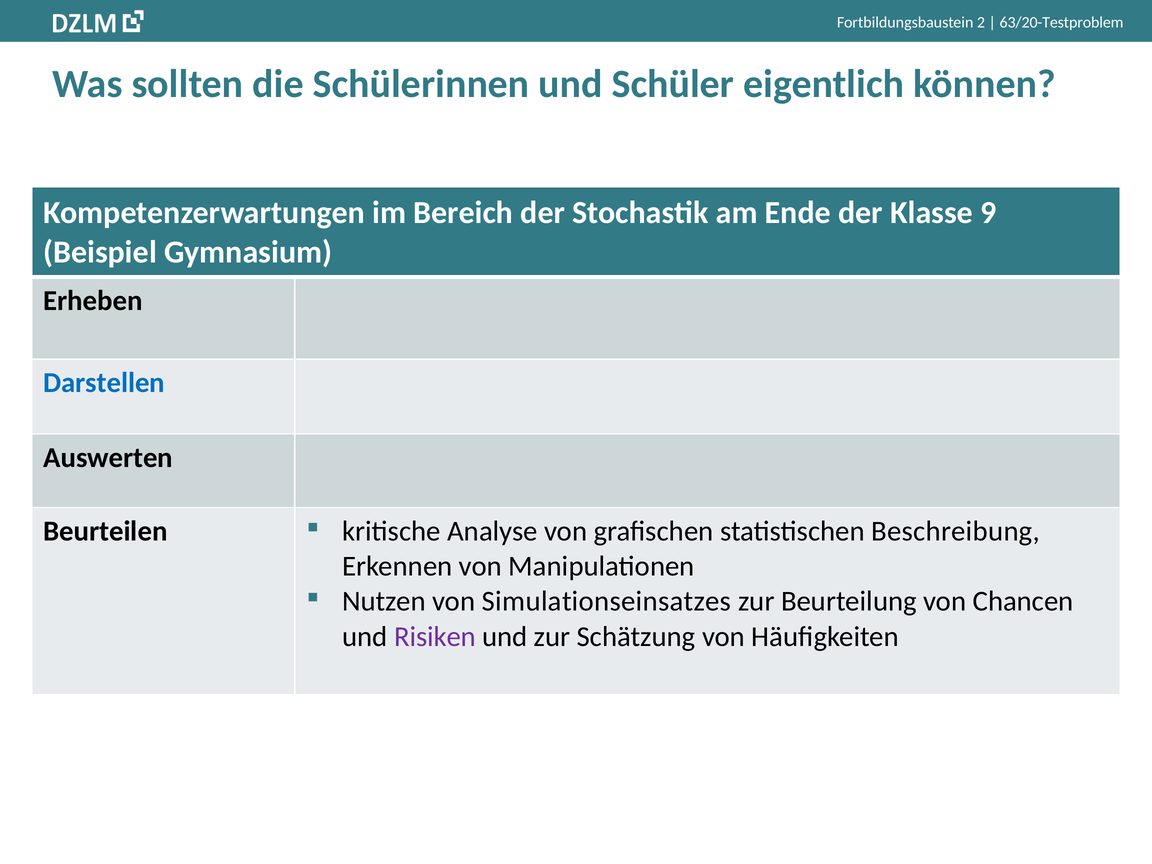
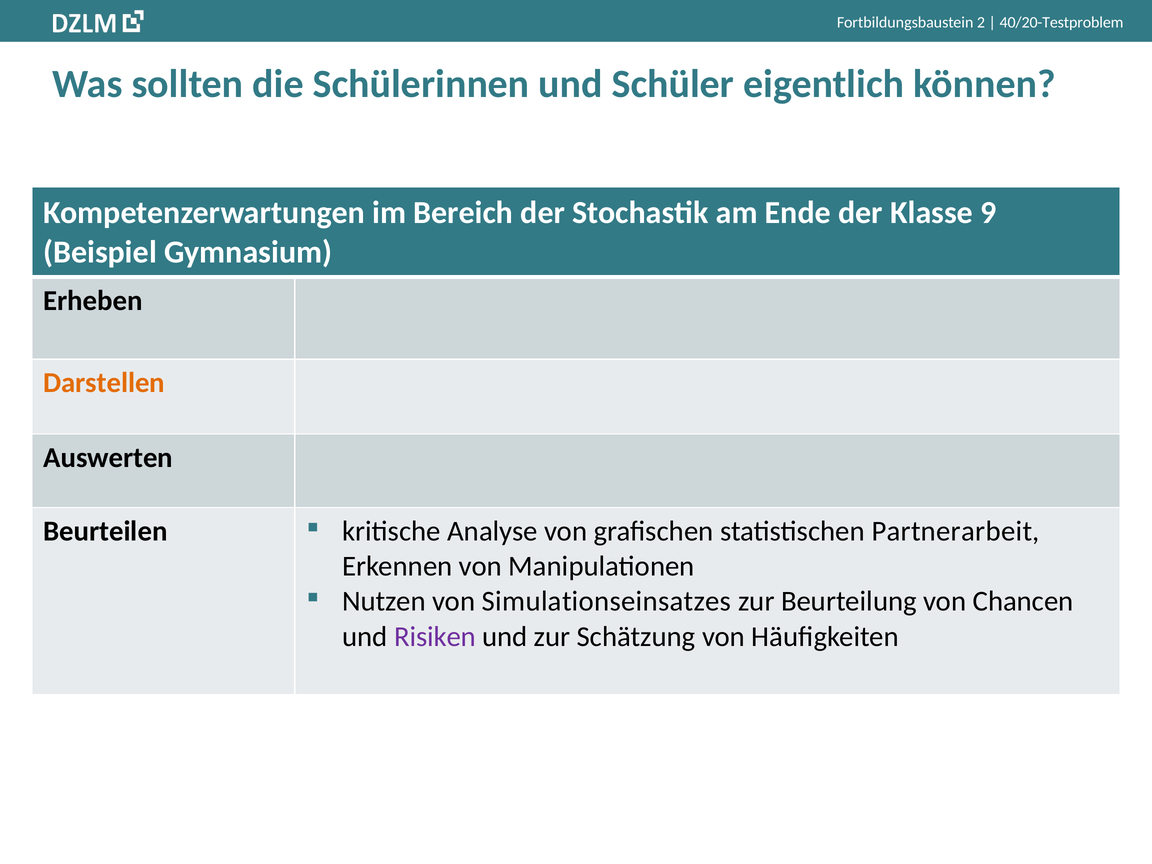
63/20-Testproblem: 63/20-Testproblem -> 40/20-Testproblem (1062, 22)
Darstellen colour: blue -> orange (104, 383)
Beschreibung: Beschreibung -> Partnerarbeit (956, 531)
